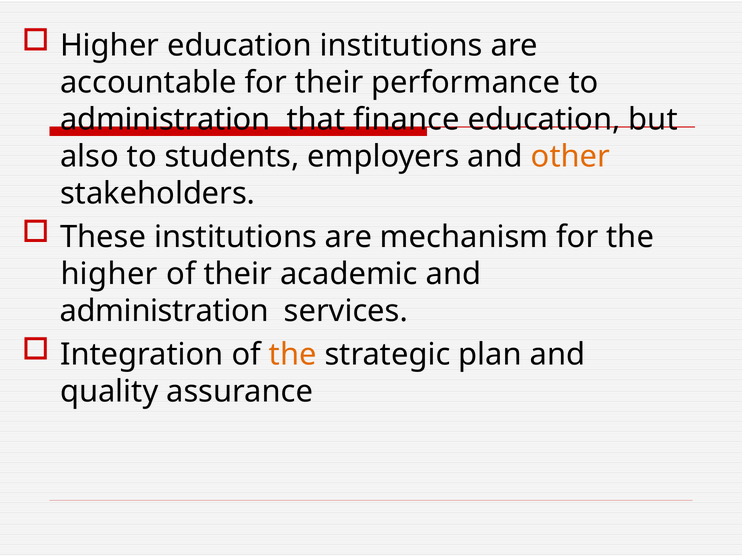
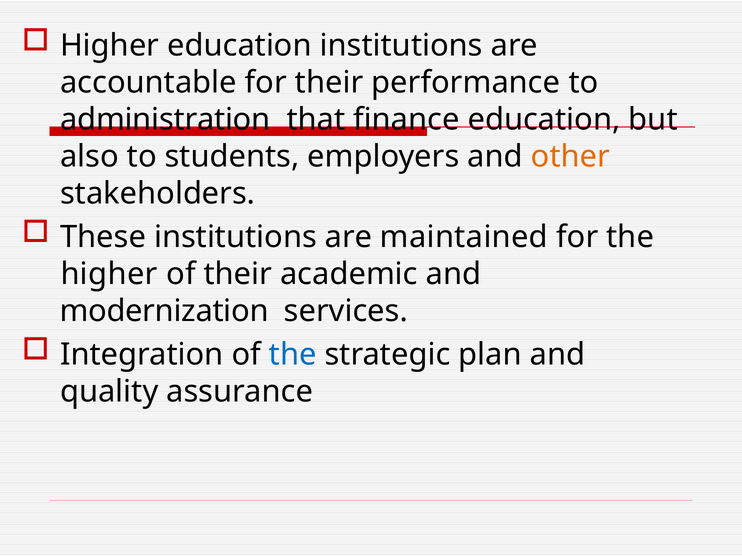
mechanism: mechanism -> maintained (464, 237)
administration: administration -> modernization (164, 311)
the colour: orange -> blue (293, 355)
